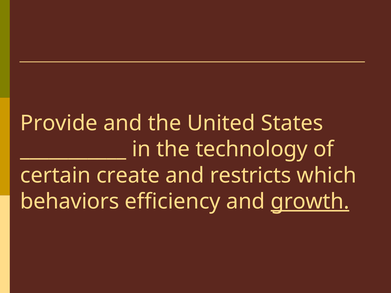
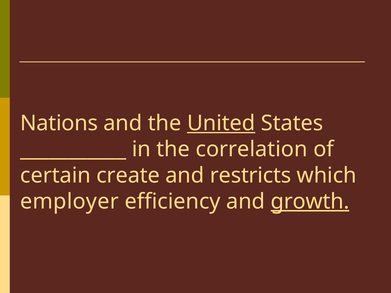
Provide: Provide -> Nations (59, 123)
United underline: none -> present (221, 123)
technology: technology -> correlation (252, 149)
behaviors: behaviors -> employer (69, 202)
